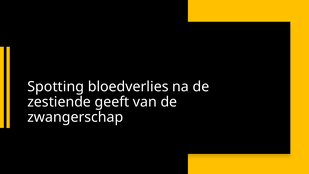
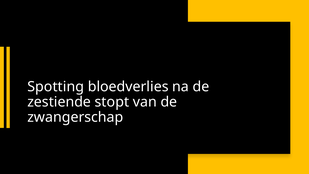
geeft: geeft -> stopt (112, 102)
